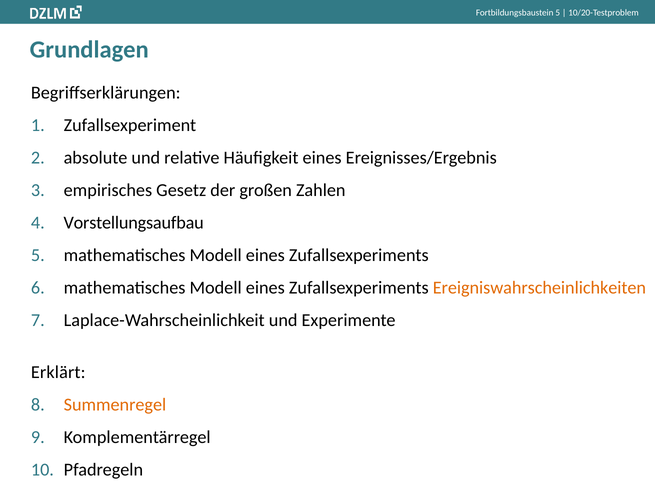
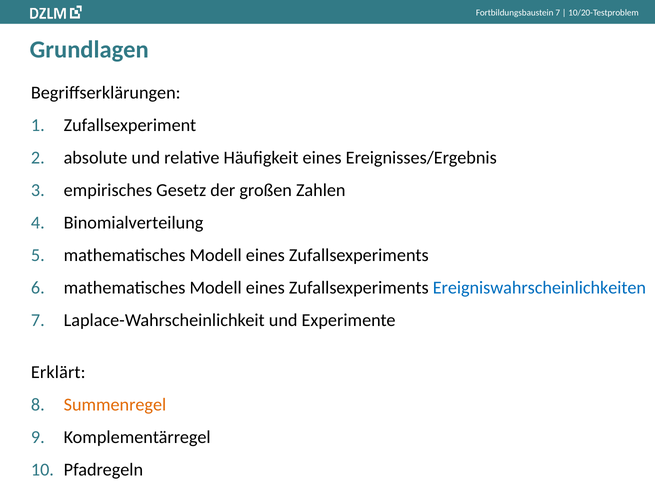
Fortbildungsbaustein 5: 5 -> 7 (558, 13)
Vorstellungsaufbau: Vorstellungsaufbau -> Binomialverteilung (134, 223)
Ereigniswahrscheinlichkeiten colour: orange -> blue (539, 288)
